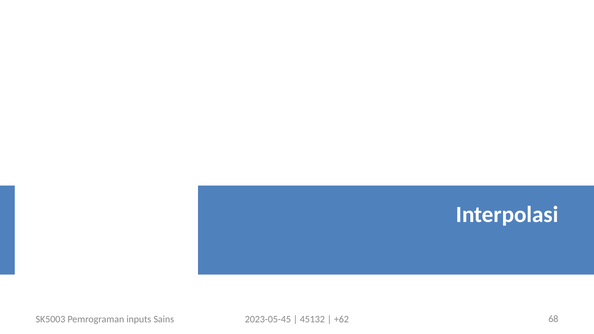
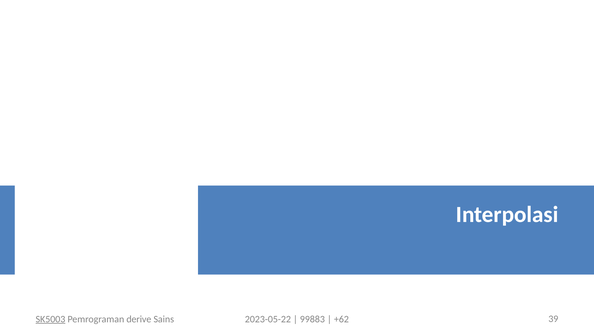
SK5003 underline: none -> present (50, 319)
inputs: inputs -> derive (139, 319)
2023-05-45: 2023-05-45 -> 2023-05-22 (268, 319)
45132: 45132 -> 99883 (312, 319)
68: 68 -> 39 (553, 319)
